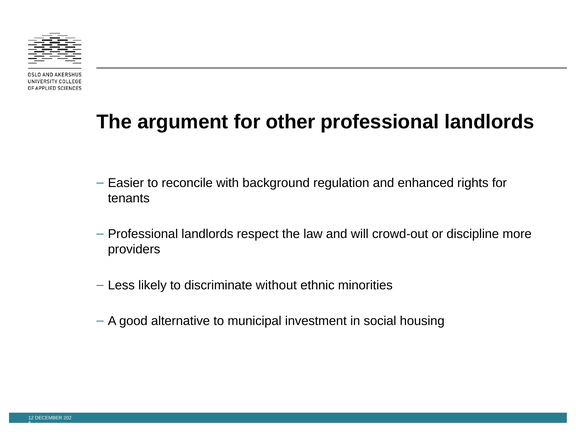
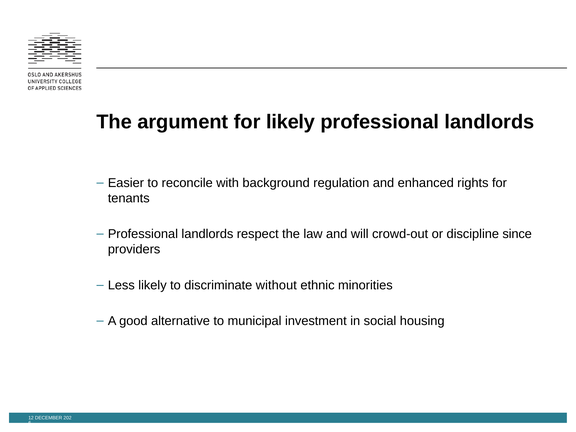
for other: other -> likely (291, 122)
more: more -> since (517, 234)
